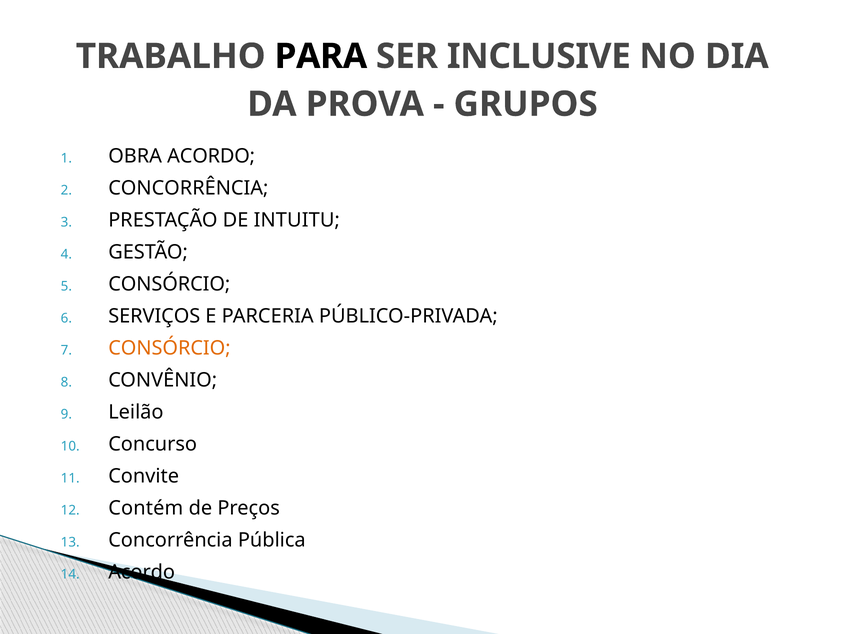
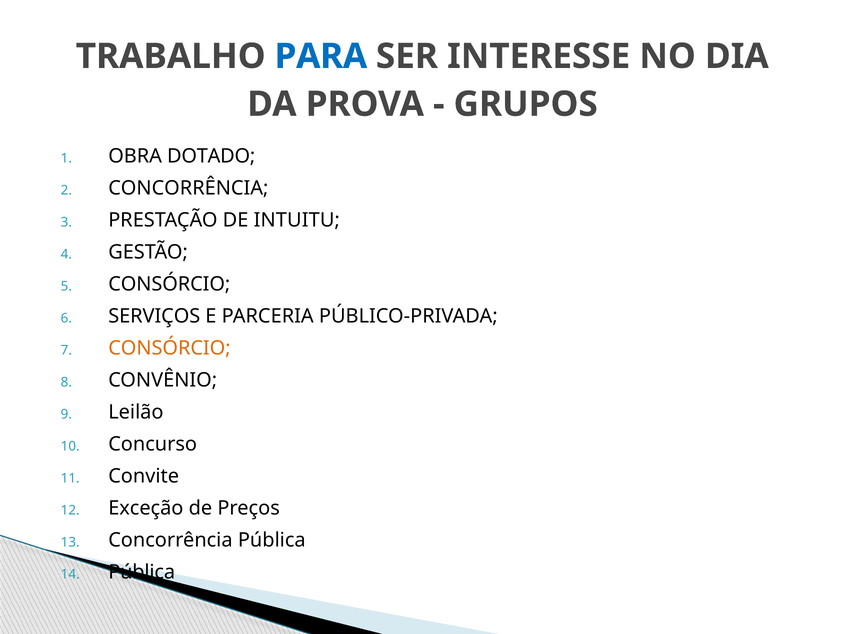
PARA colour: black -> blue (321, 56)
INCLUSIVE: INCLUSIVE -> INTERESSE (539, 56)
OBRA ACORDO: ACORDO -> DOTADO (211, 156)
Contém: Contém -> Exceção (146, 508)
Acordo: Acordo -> Pública (142, 572)
